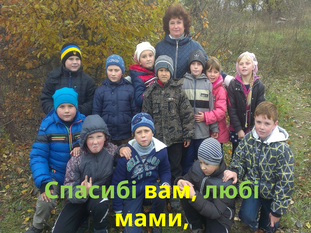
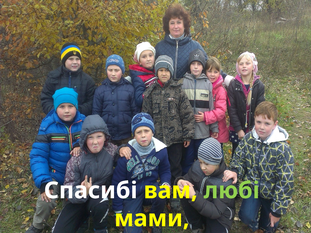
Спасибі colour: light green -> white (91, 191)
